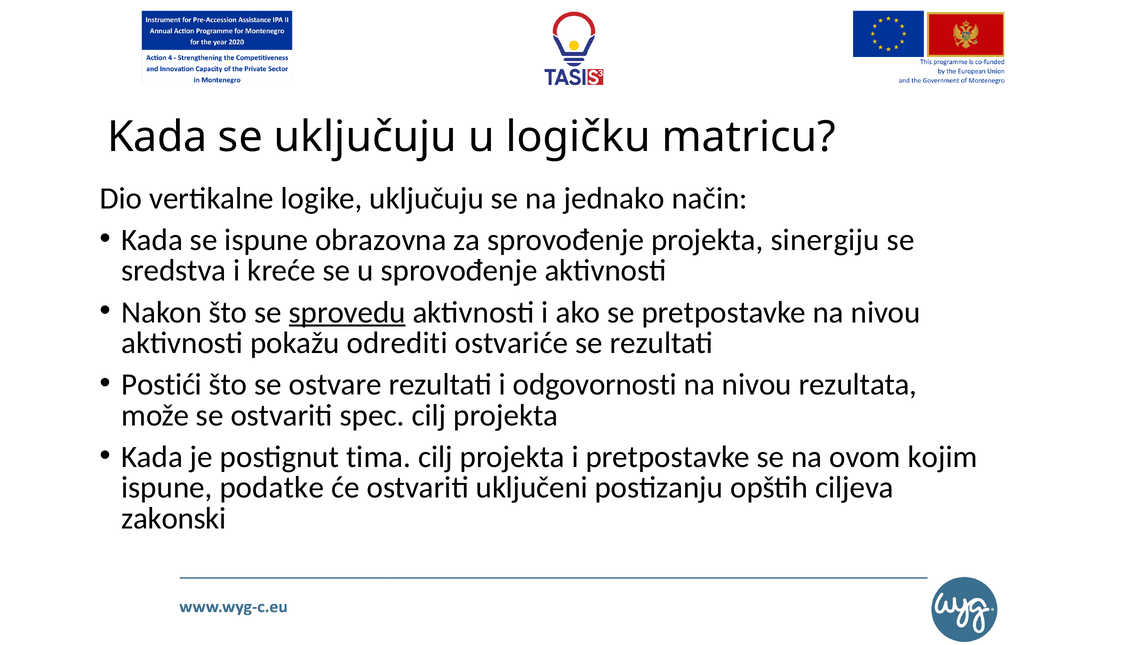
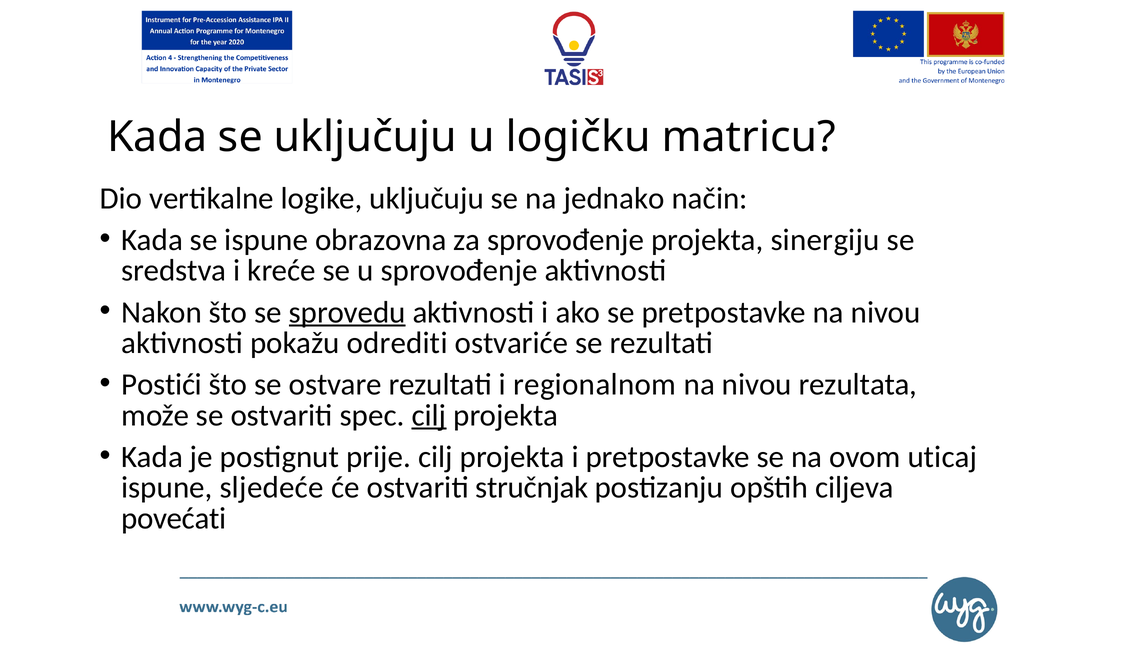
odgovornosti: odgovornosti -> regionalnom (595, 384)
cilj underline: none -> present (429, 415)
tima: tima -> prije (379, 457)
kojim: kojim -> uticaj (942, 457)
podatke: podatke -> sljedeće (272, 487)
uključeni: uključeni -> stručnjak (532, 487)
zakonski: zakonski -> povećati (174, 518)
